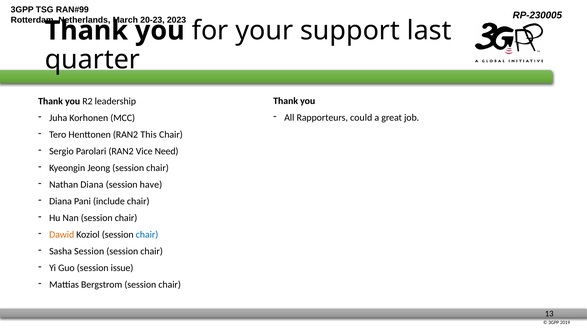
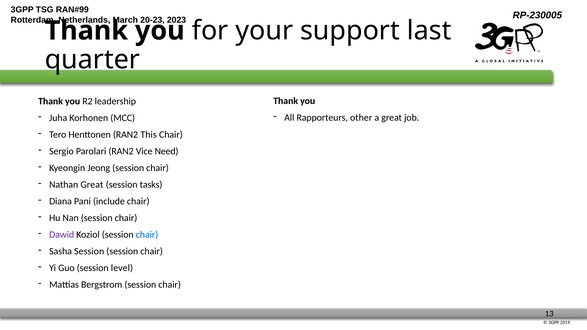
could: could -> other (361, 118)
Nathan Diana: Diana -> Great (92, 185)
have: have -> tasks (151, 185)
Dawid colour: orange -> purple (62, 235)
issue: issue -> level (122, 268)
